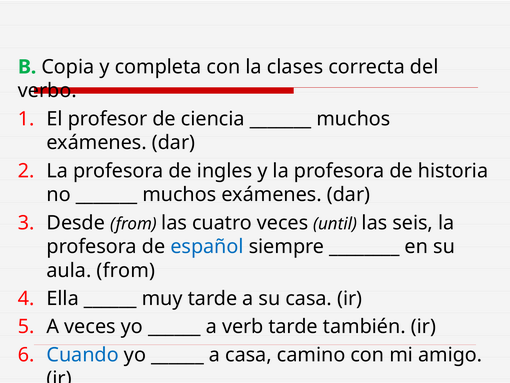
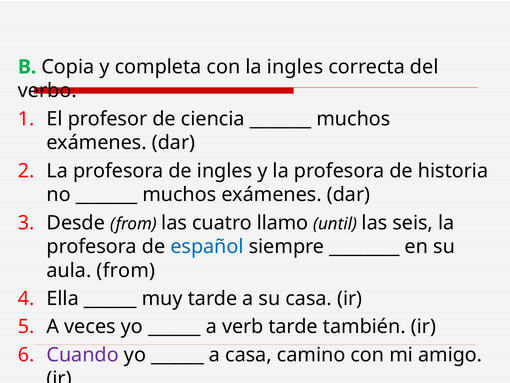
la clases: clases -> ingles (295, 67)
cuatro veces: veces -> llamo (283, 222)
Cuando colour: blue -> purple (83, 354)
